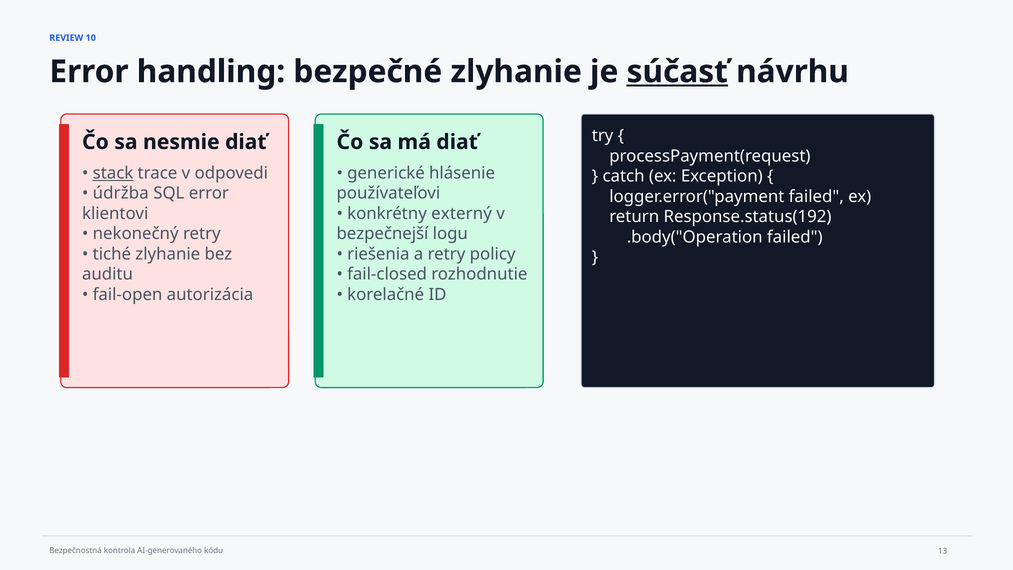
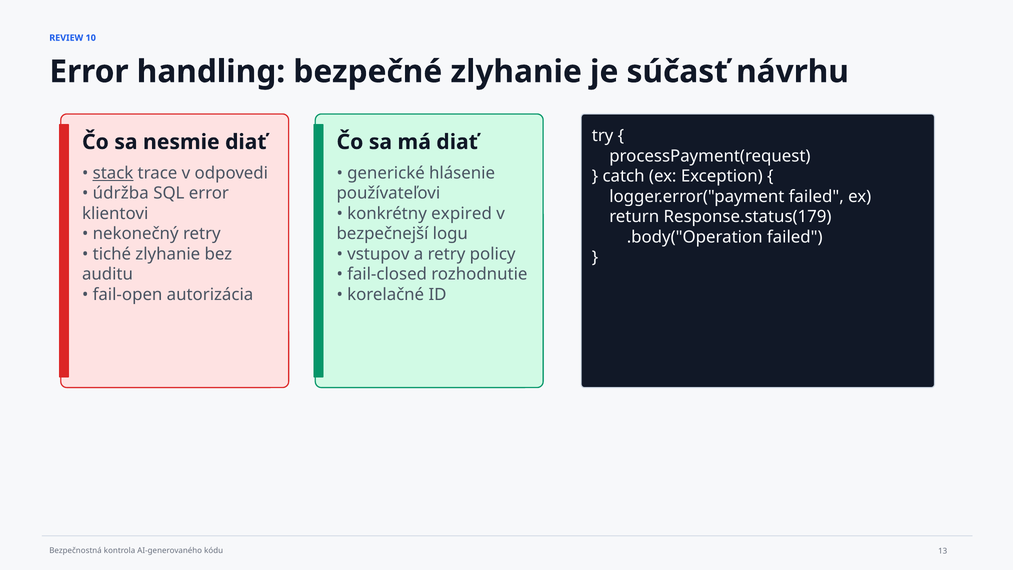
súčasť underline: present -> none (677, 72)
externý: externý -> expired (462, 214)
Response.status(192: Response.status(192 -> Response.status(179 (748, 217)
riešenia: riešenia -> vstupov (378, 254)
